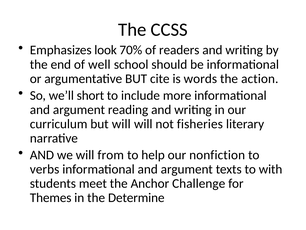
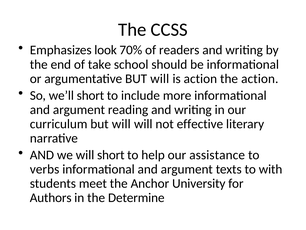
well: well -> take (99, 64)
argumentative BUT cite: cite -> will (160, 79)
is words: words -> action (200, 79)
fisheries: fisheries -> effective (200, 124)
will from: from -> short (111, 155)
nonfiction: nonfiction -> assistance (217, 155)
Challenge: Challenge -> University (199, 183)
Themes: Themes -> Authors (51, 197)
